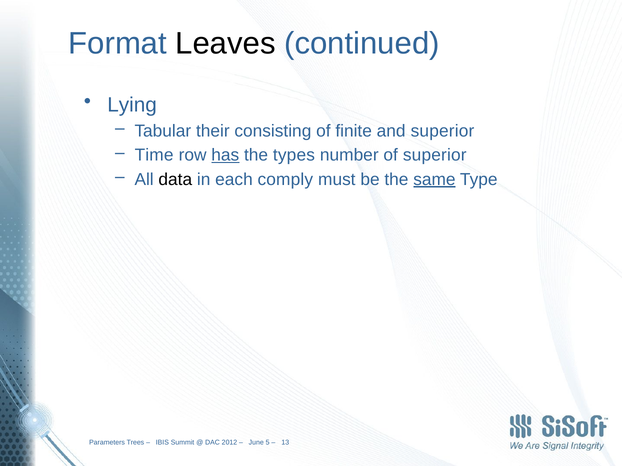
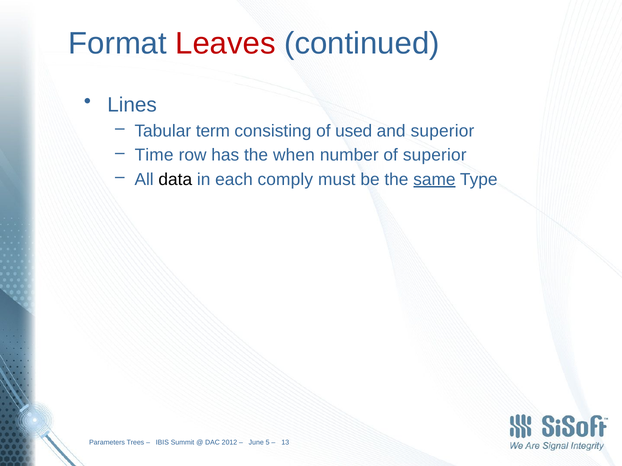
Leaves colour: black -> red (226, 44)
Lying: Lying -> Lines (132, 105)
their: their -> term (213, 131)
finite: finite -> used (354, 131)
has underline: present -> none (225, 155)
types: types -> when (294, 155)
